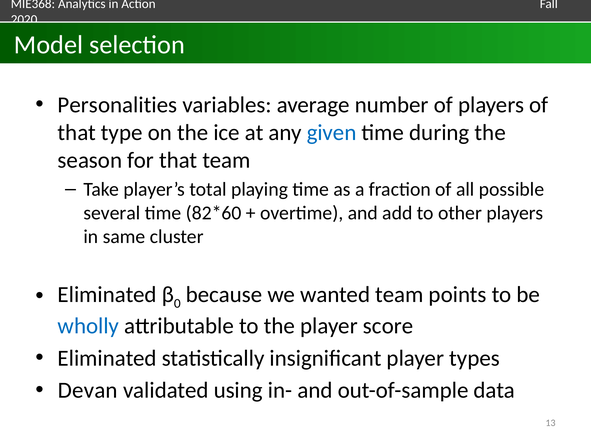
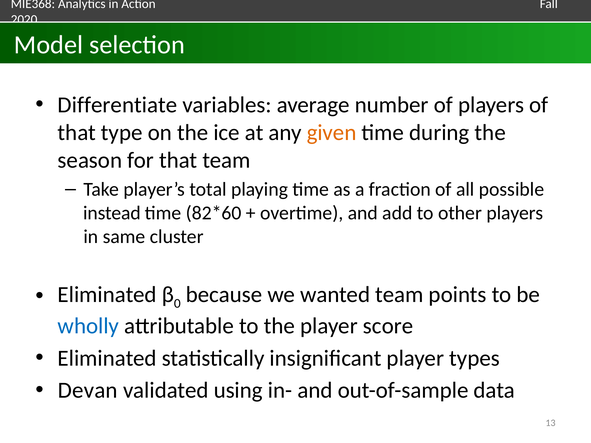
Personalities: Personalities -> Differentiate (117, 105)
given colour: blue -> orange (332, 133)
several: several -> instead (112, 213)
